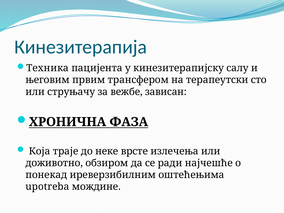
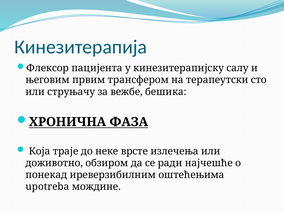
Техника: Техника -> Флексор (48, 68)
зависан: зависан -> бешика (166, 92)
